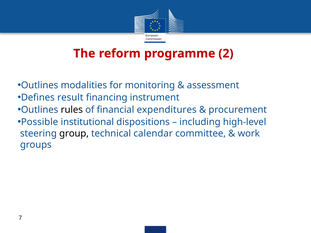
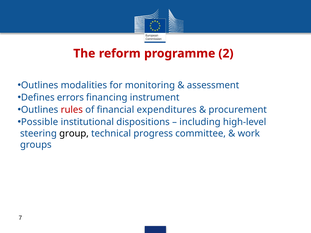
result: result -> errors (70, 98)
rules colour: black -> red (72, 110)
calendar: calendar -> progress (153, 134)
